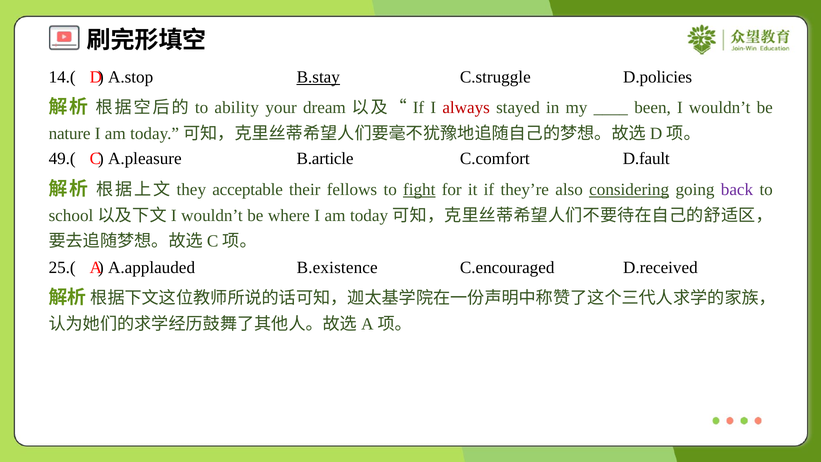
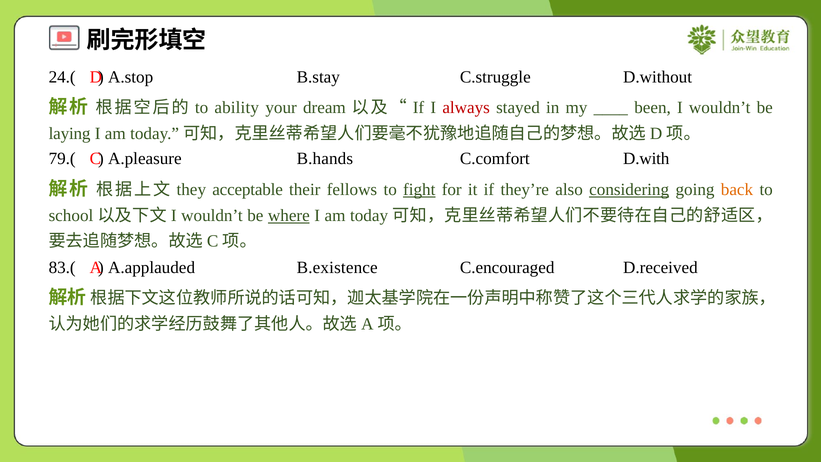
14.(: 14.( -> 24.( (62, 77)
B.stay underline: present -> none (318, 77)
D.policies: D.policies -> D.without (658, 77)
nature: nature -> laying (70, 133)
49.(: 49.( -> 79.( (62, 159)
B.article: B.article -> B.hands (325, 159)
D.fault: D.fault -> D.with (646, 159)
back colour: purple -> orange (737, 189)
where underline: none -> present (289, 215)
25.(: 25.( -> 83.( (62, 267)
